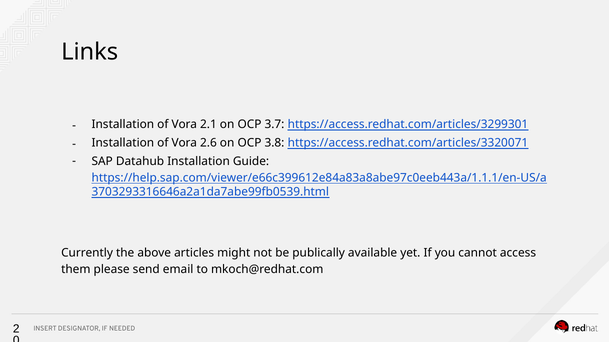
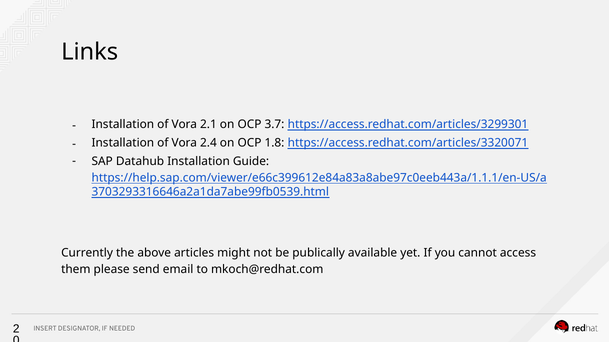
2.6: 2.6 -> 2.4 (208, 143)
3.8: 3.8 -> 1.8 (274, 143)
